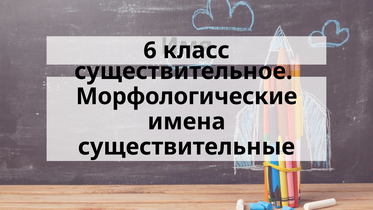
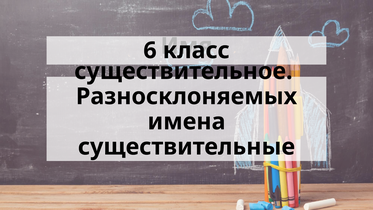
Морфологические: Морфологические -> Разносклоняемых (186, 96)
